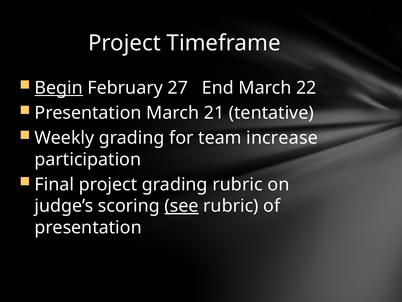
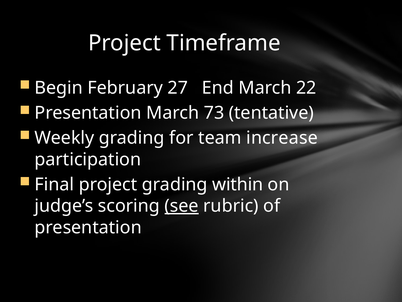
Begin underline: present -> none (59, 88)
21: 21 -> 73 (214, 113)
grading rubric: rubric -> within (238, 184)
